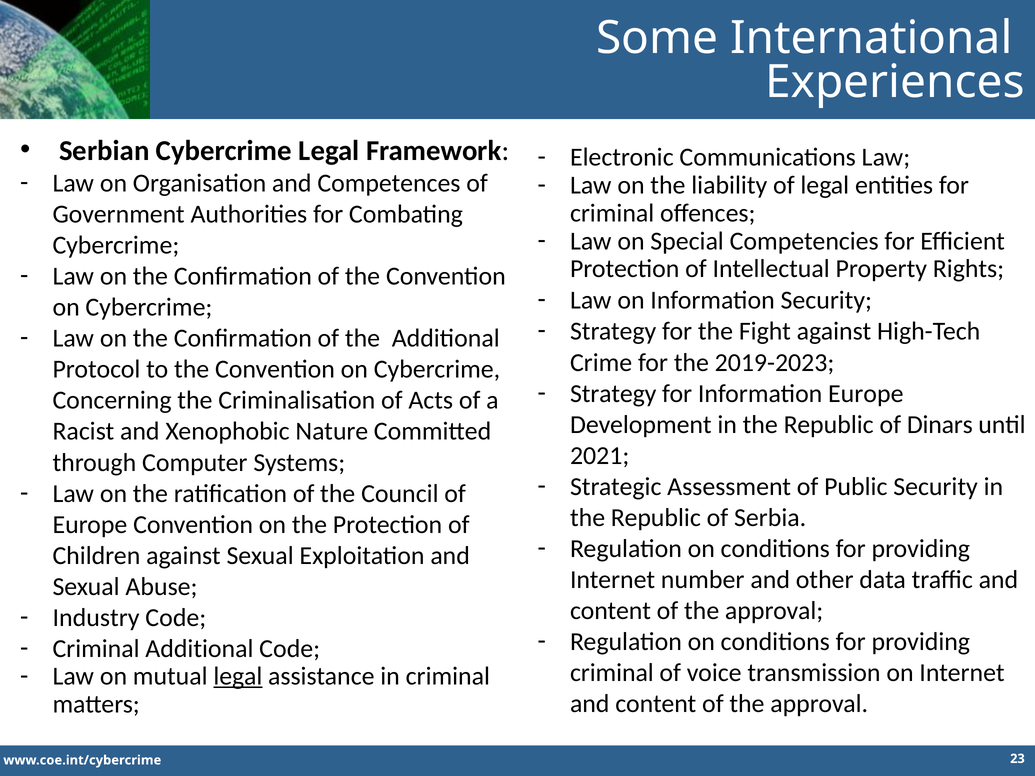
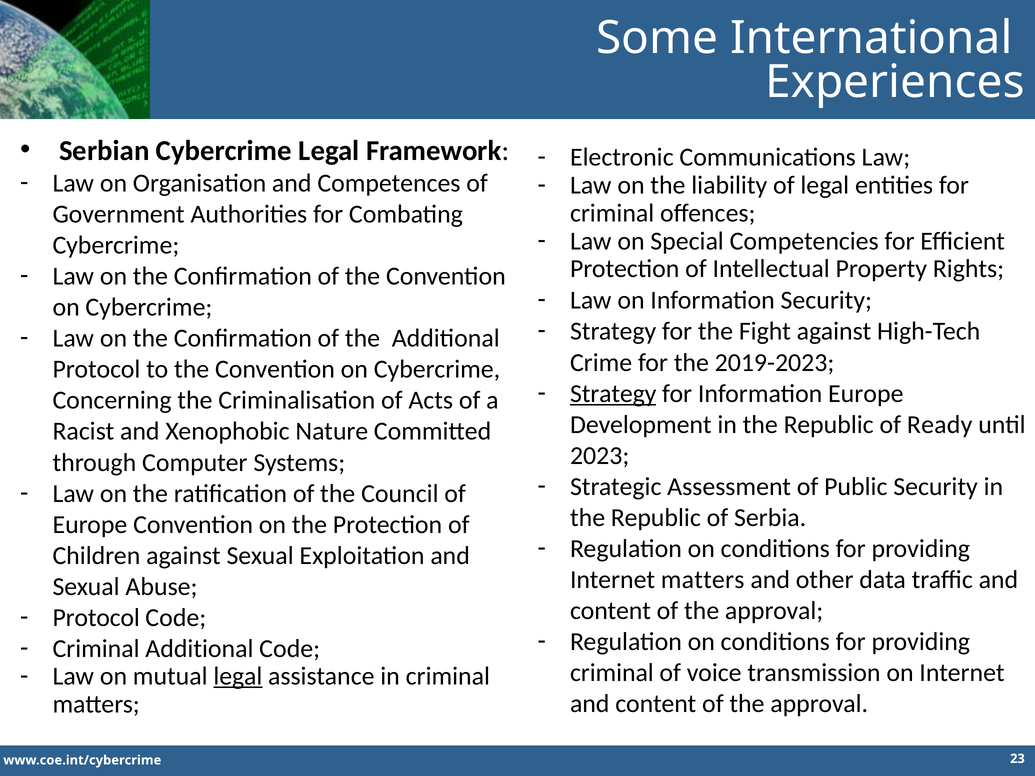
Strategy underline: none -> present (613, 394)
Dinars: Dinars -> Ready (940, 425)
2021: 2021 -> 2023 (600, 456)
Internet number: number -> matters (703, 580)
Industry: Industry -> Protocol (96, 618)
